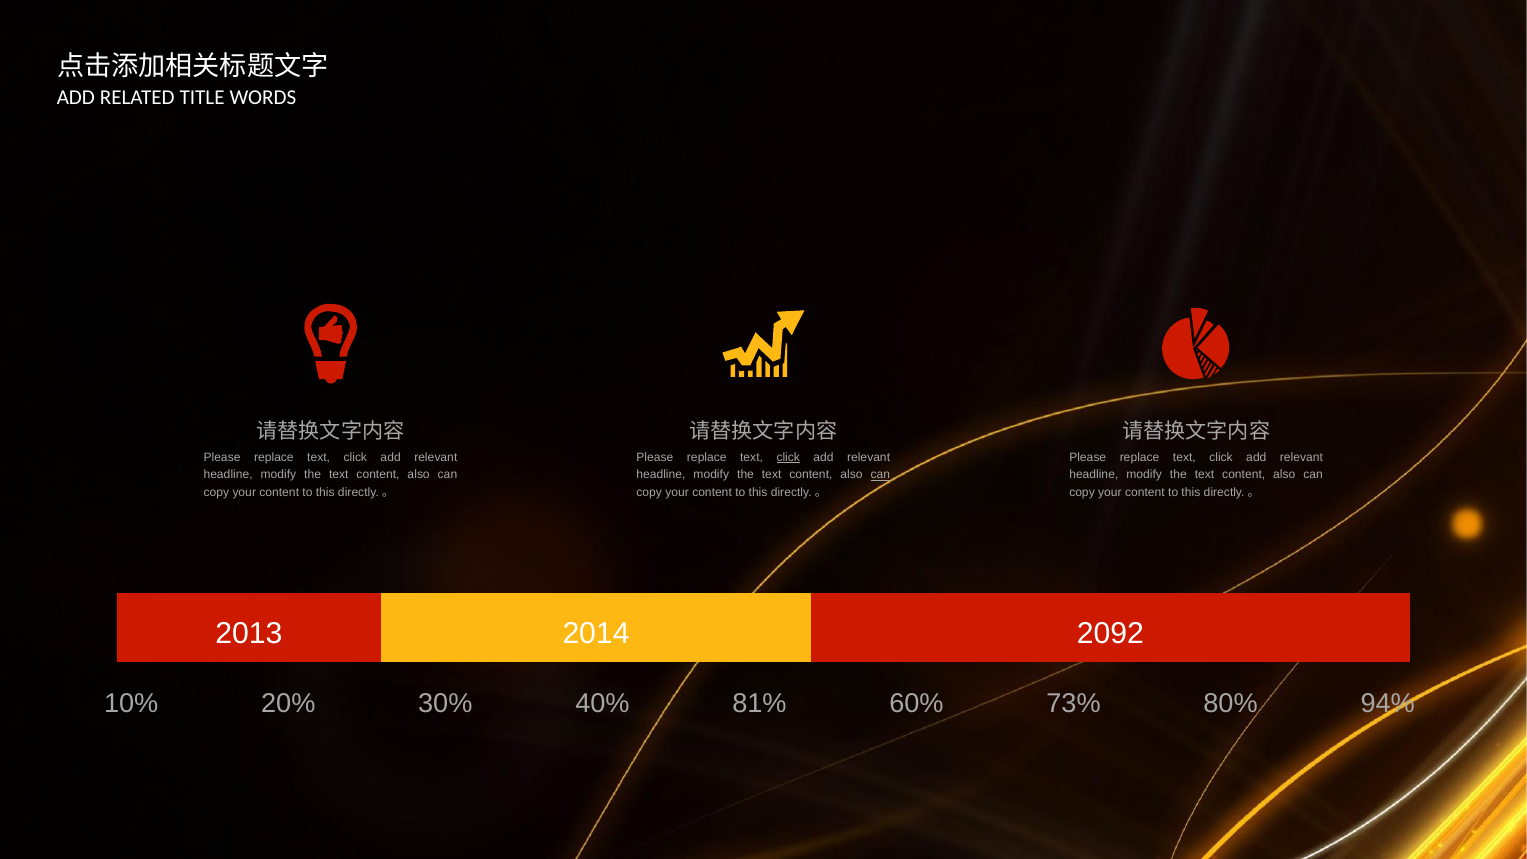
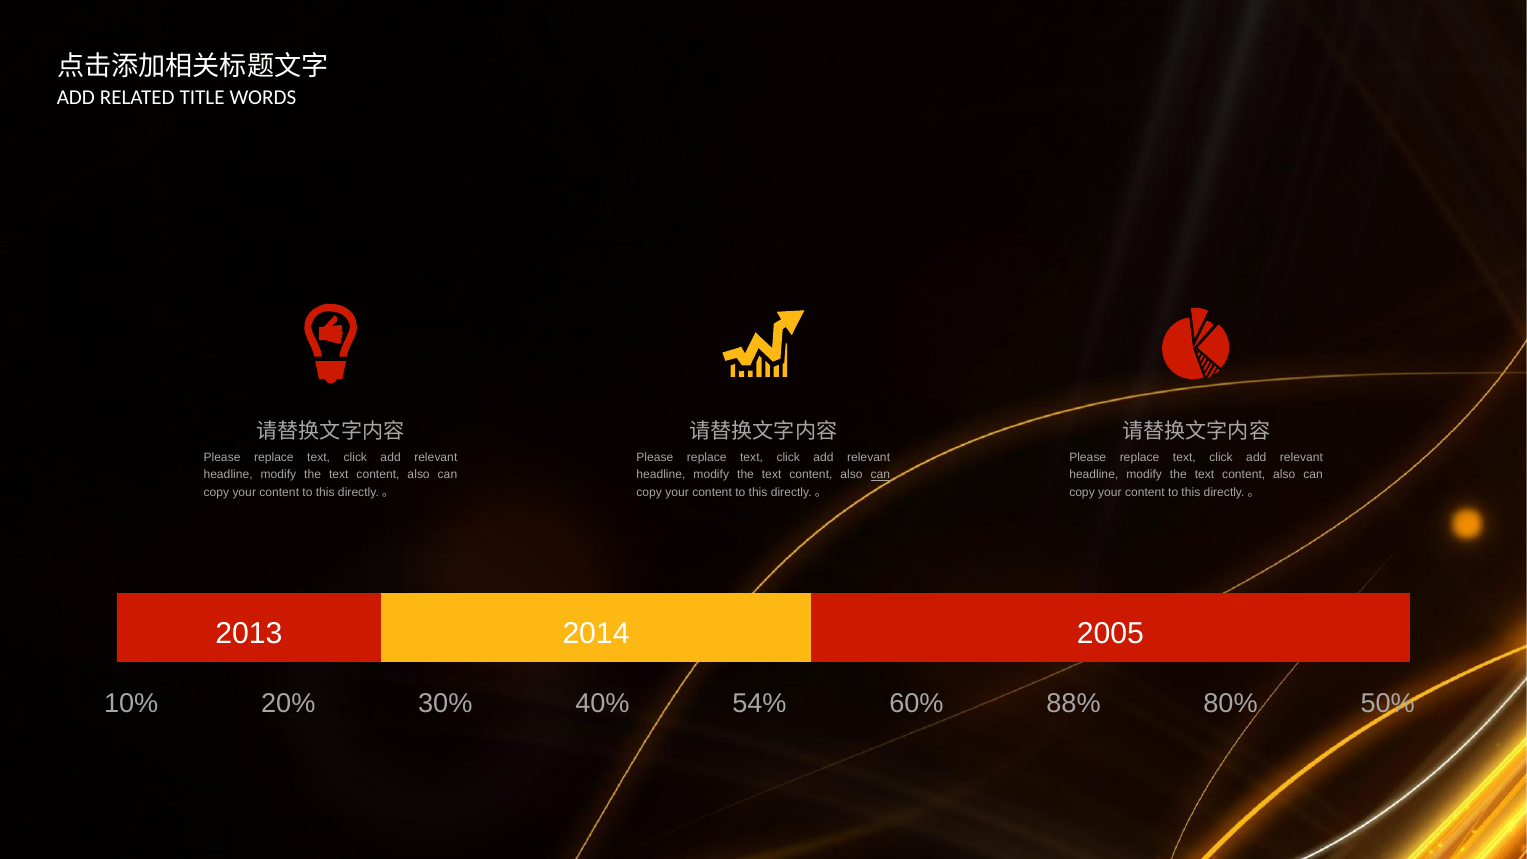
click underline: present -> none (788, 458)
2092: 2092 -> 2005 (1110, 633)
81%: 81% -> 54% (759, 704)
73%: 73% -> 88% (1074, 703)
94%: 94% -> 50% (1388, 703)
